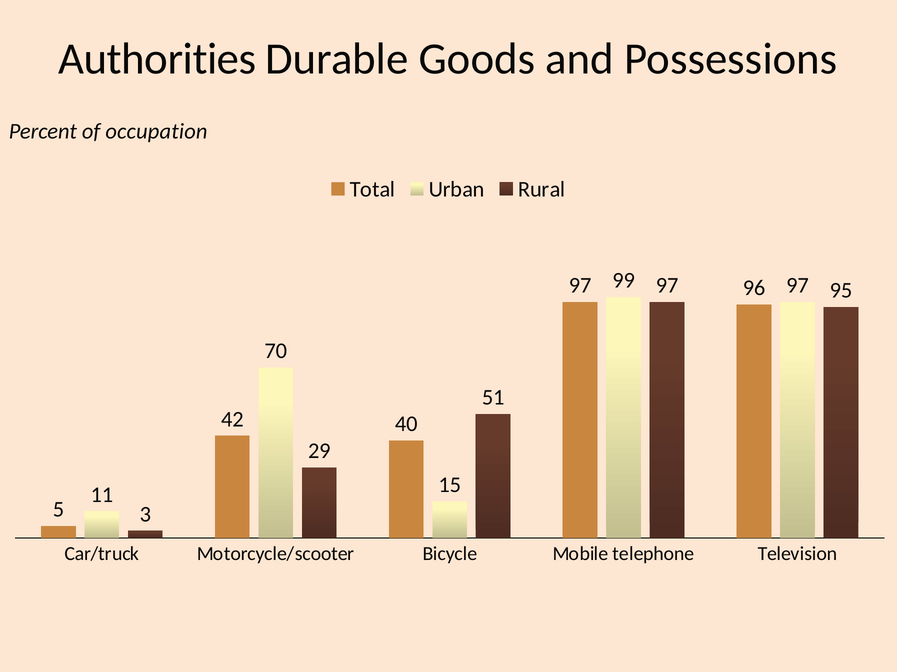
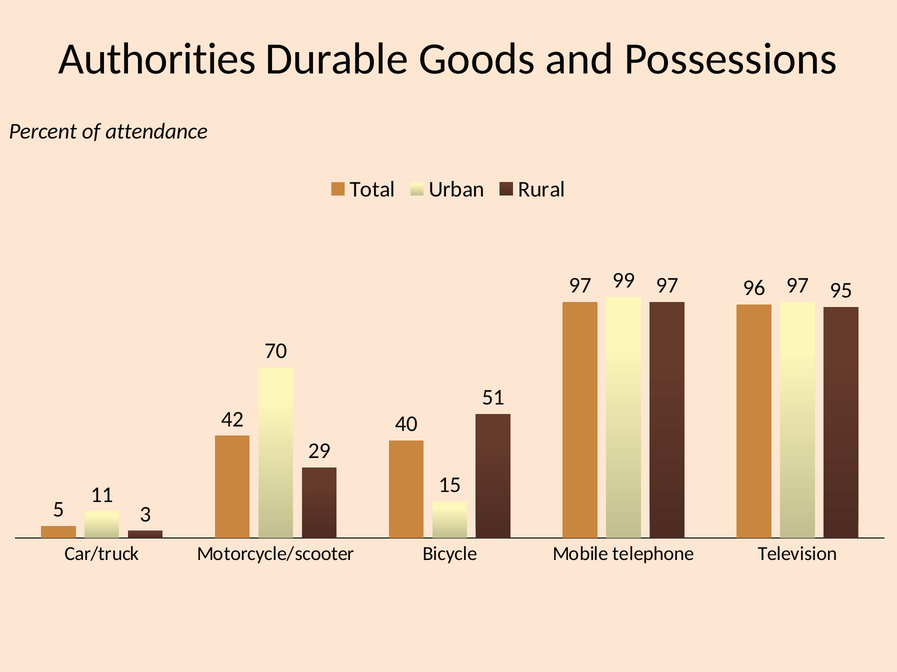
occupation: occupation -> attendance (157, 132)
